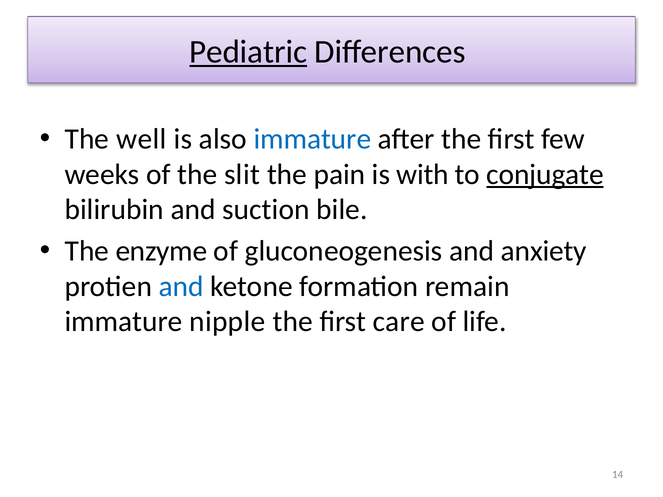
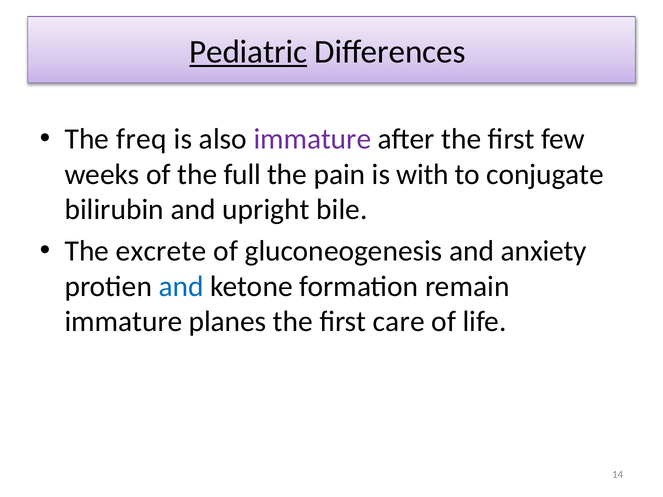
well: well -> freq (141, 139)
immature colour: blue -> purple (312, 139)
slit: slit -> full (242, 174)
conjugate underline: present -> none (545, 174)
suction: suction -> upright (266, 210)
enzyme: enzyme -> excrete (161, 251)
nipple: nipple -> planes (228, 322)
